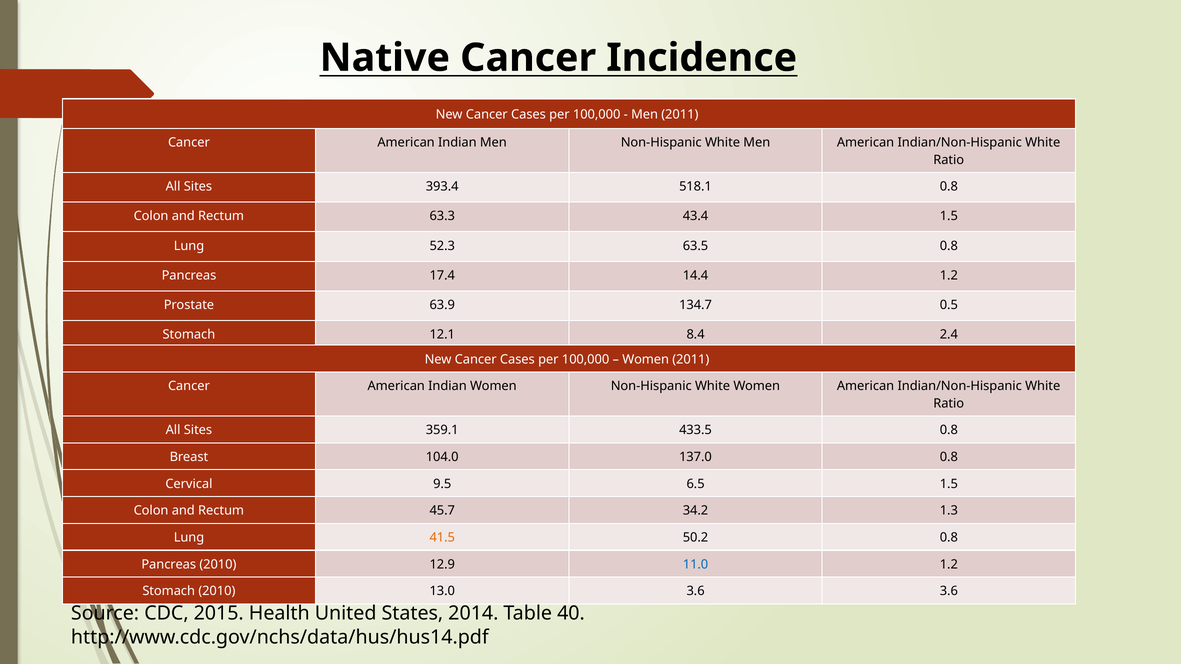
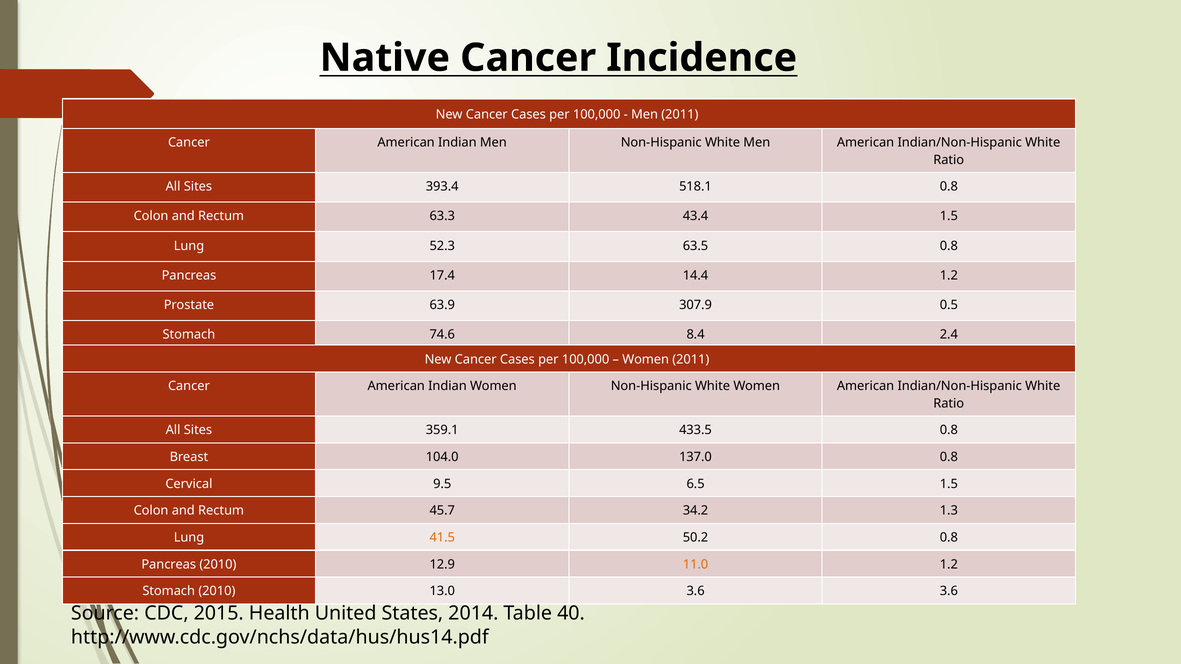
134.7: 134.7 -> 307.9 (696, 305)
12.1: 12.1 -> 74.6 (442, 335)
11.0 colour: blue -> orange (696, 565)
